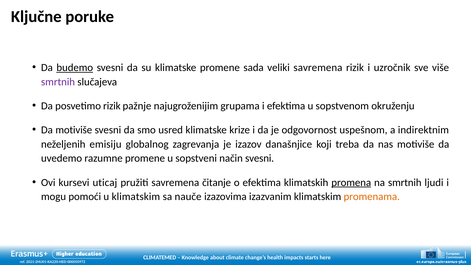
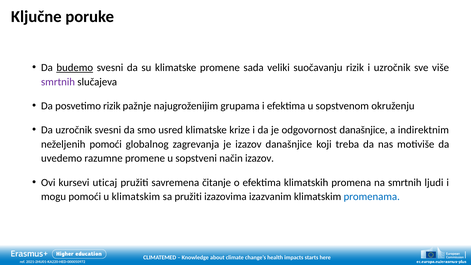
veliki savremena: savremena -> suočavanju (318, 68)
Da motiviše: motiviše -> uzročnik (74, 130)
odgovornost uspešnom: uspešnom -> današnjice (364, 130)
neželjenih emisiju: emisiju -> pomoći (106, 144)
način svesni: svesni -> izazov (260, 158)
promena underline: present -> none (351, 182)
sa nauče: nauče -> pružiti (188, 197)
promenama colour: orange -> blue (372, 197)
